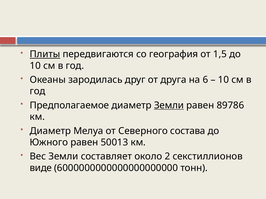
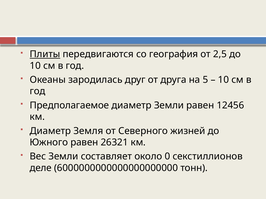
1,5: 1,5 -> 2,5 (220, 54)
6: 6 -> 5 (205, 80)
Земли underline: present -> none (169, 106)
89786: 89786 -> 12456 (230, 106)
Мелуа: Мелуа -> Земля (88, 131)
состава: состава -> жизней (188, 131)
50013: 50013 -> 26321 (114, 143)
2: 2 -> 0 (167, 157)
виде: виде -> деле (41, 168)
